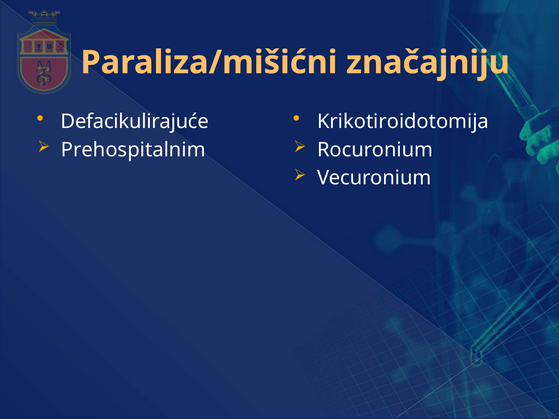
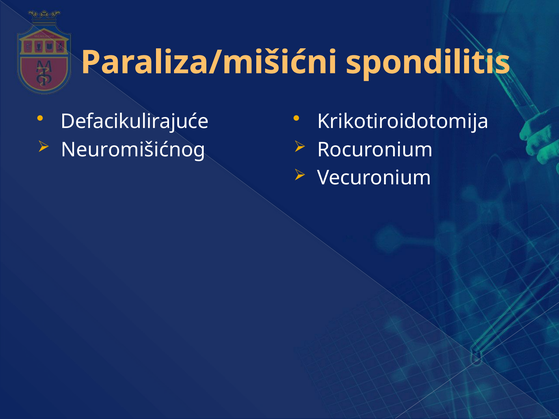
značajniju: značajniju -> spondilitis (428, 63)
Prehospitalnim: Prehospitalnim -> Neuromišićnog (133, 150)
